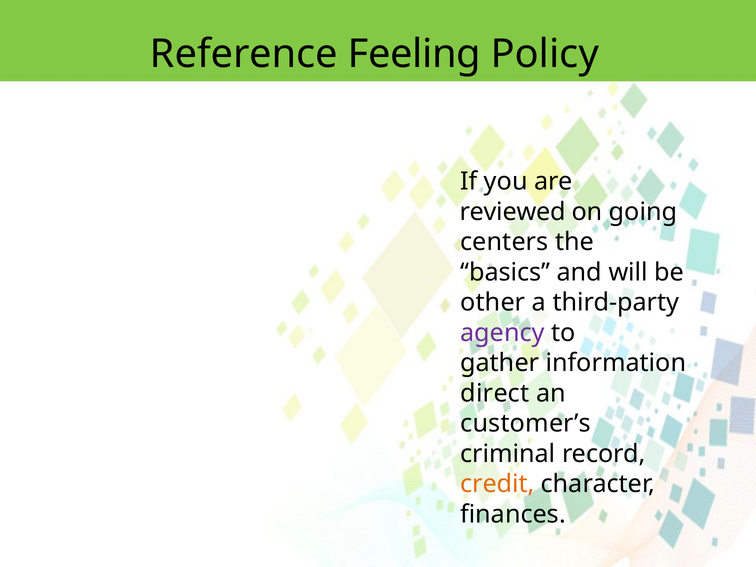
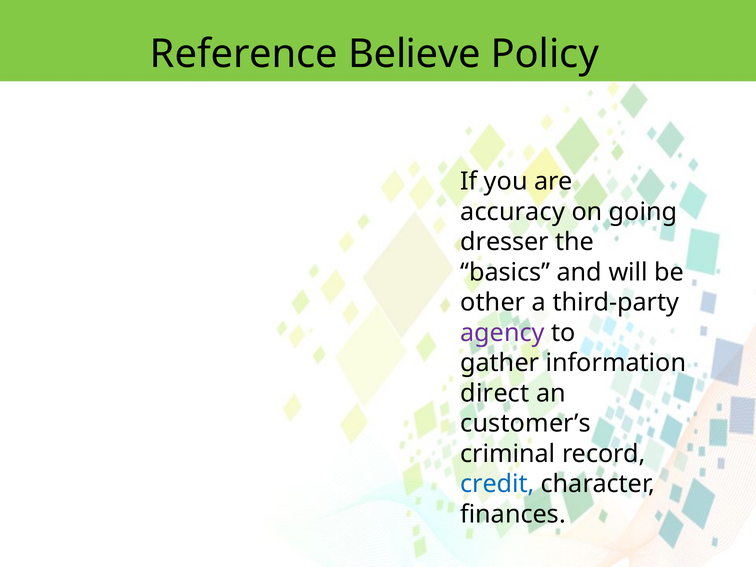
Feeling: Feeling -> Believe (414, 54)
reviewed: reviewed -> accuracy (513, 212)
centers: centers -> dresser (504, 242)
credit colour: orange -> blue (497, 484)
